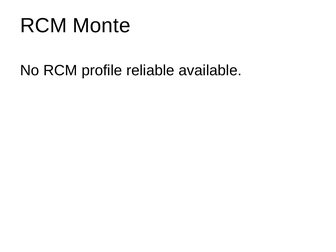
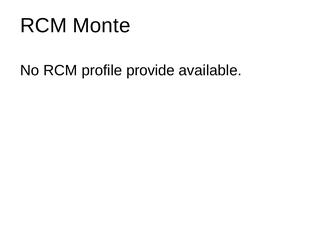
reliable: reliable -> provide (150, 70)
